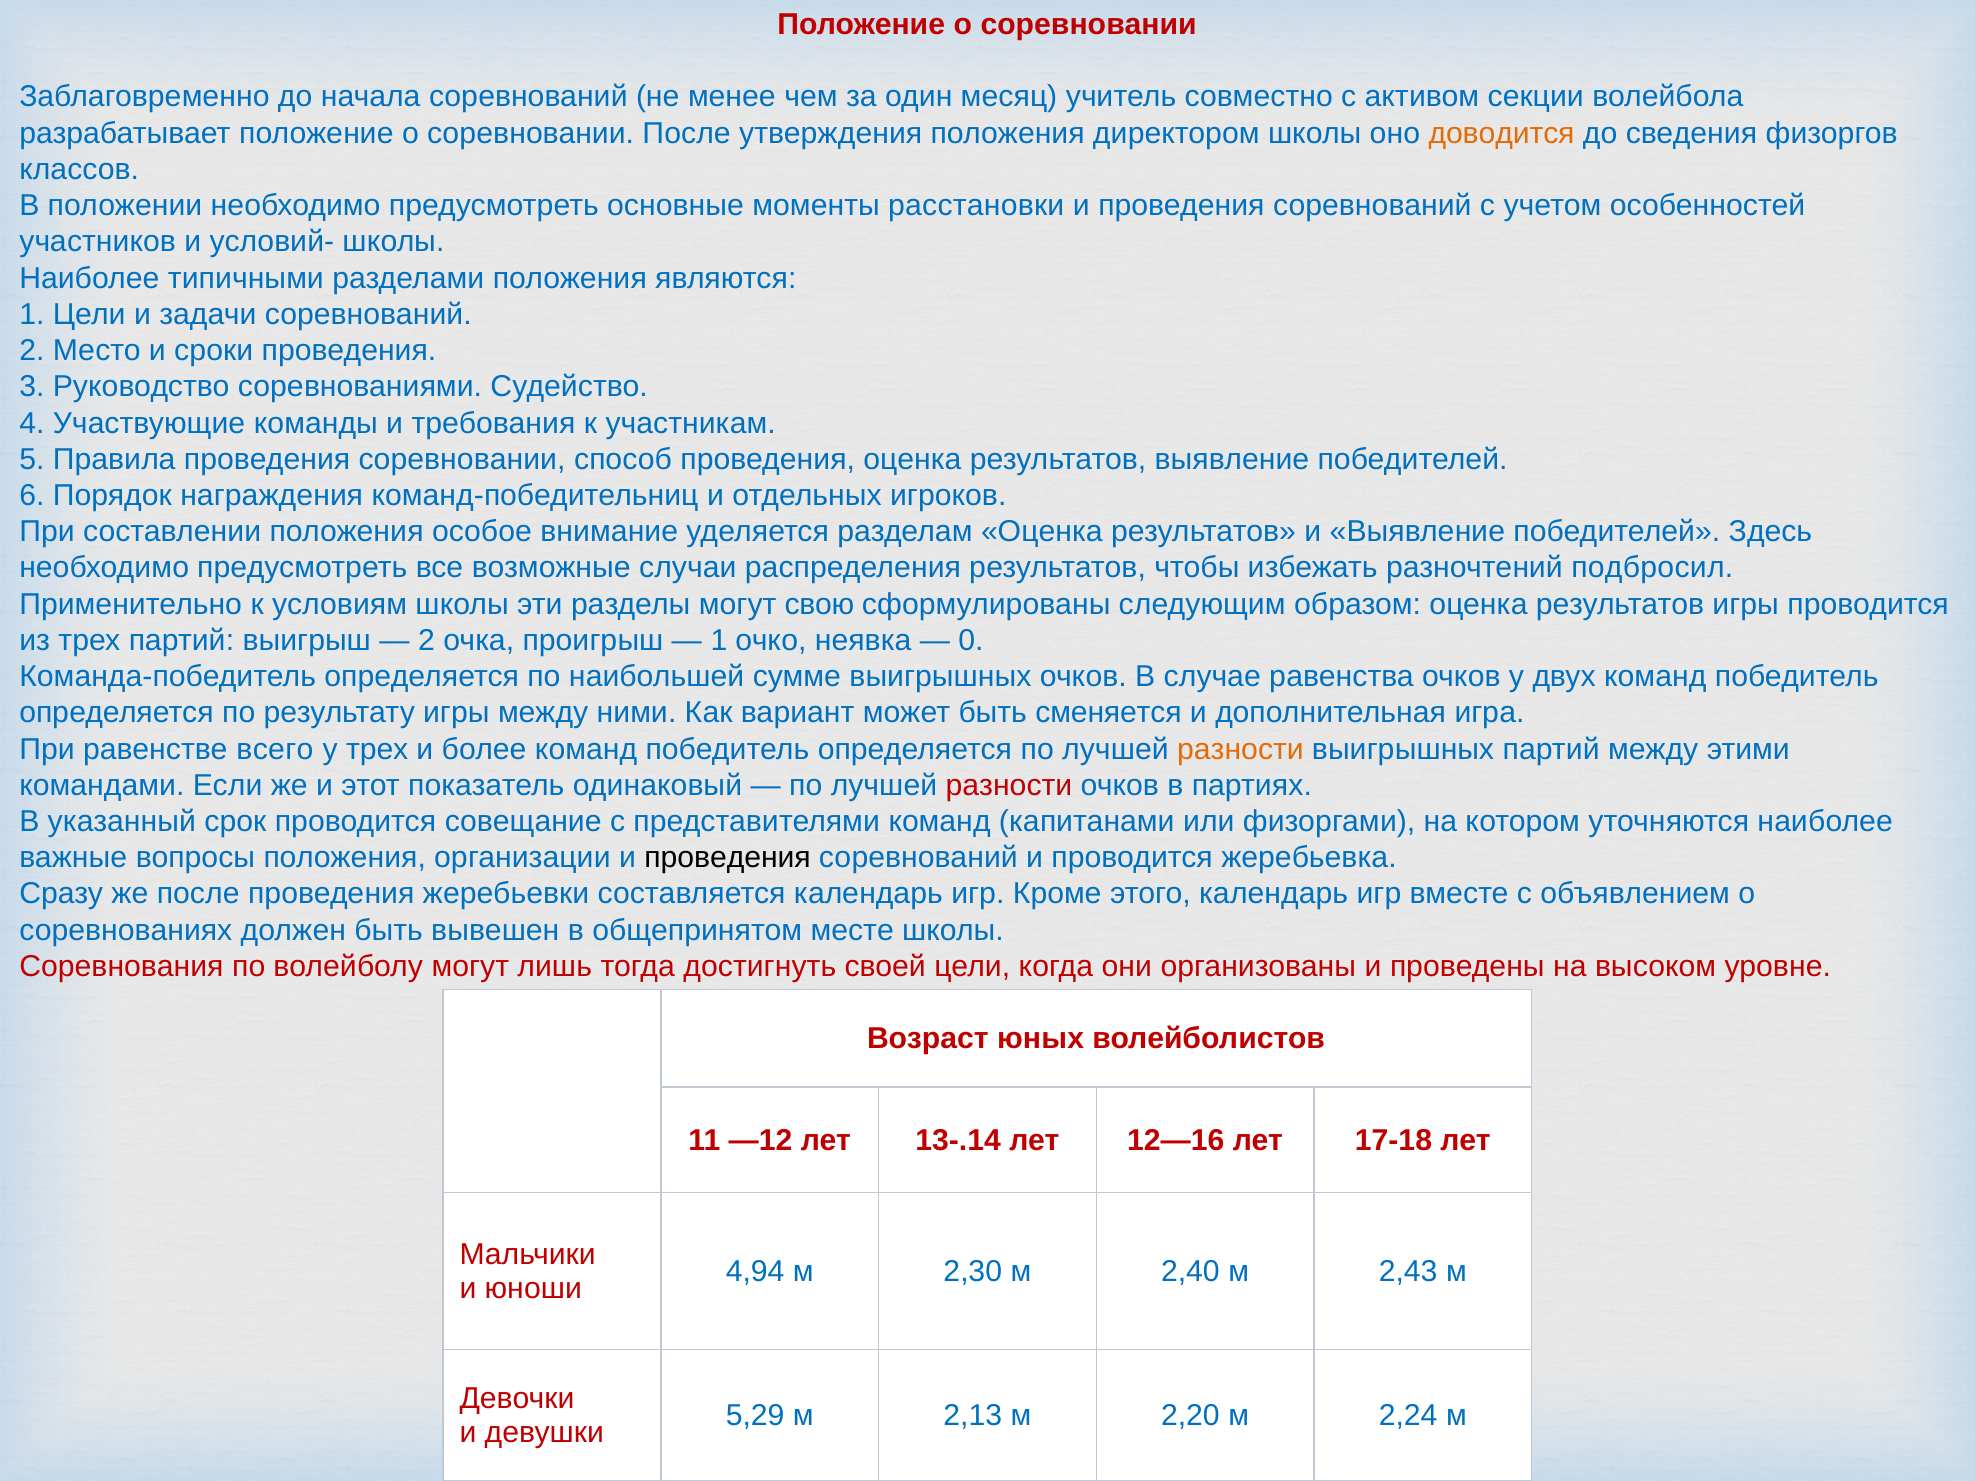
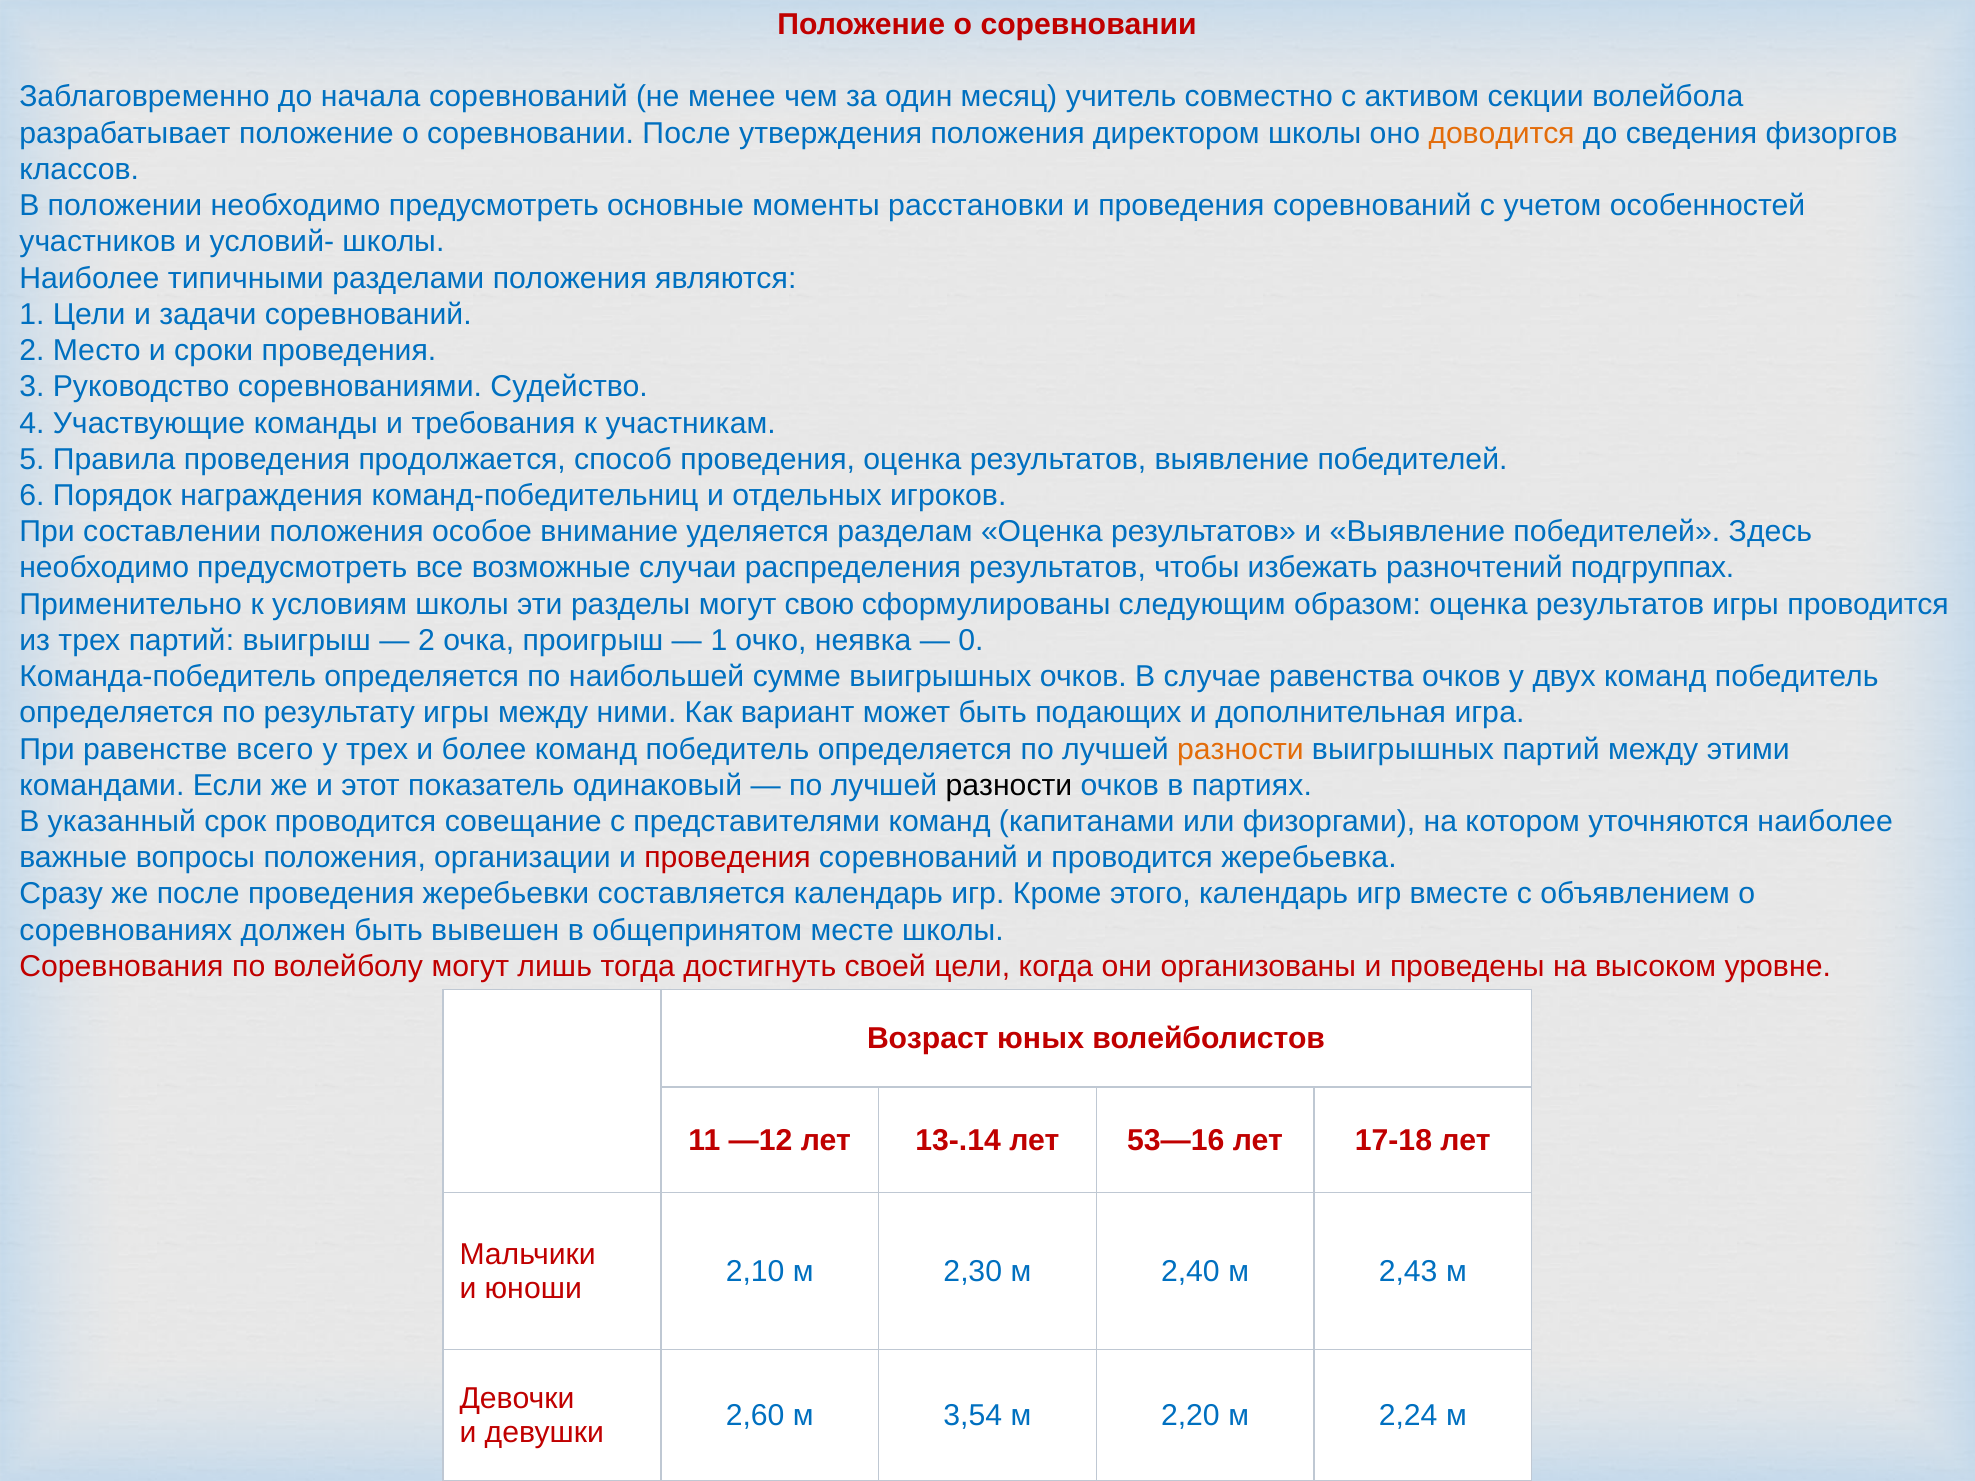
проведения соревновании: соревновании -> продолжается (462, 459)
подбросил: подбросил -> подгруппах (1653, 568)
сменяется: сменяется -> подающих (1108, 713)
разности colour: red -> black (1009, 785)
проведения colour: black -> red (728, 858)
12—16: 12—16 -> 53—16 (1176, 1140)
4,94: 4,94 -> 2,10 (755, 1272)
5,29: 5,29 -> 2,60 (755, 1416)
2,13: 2,13 -> 3,54 (973, 1416)
